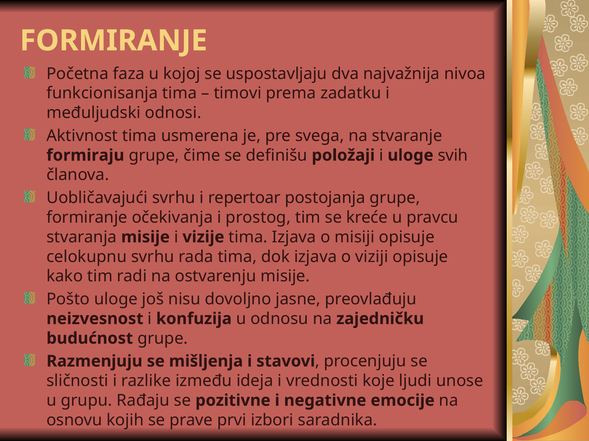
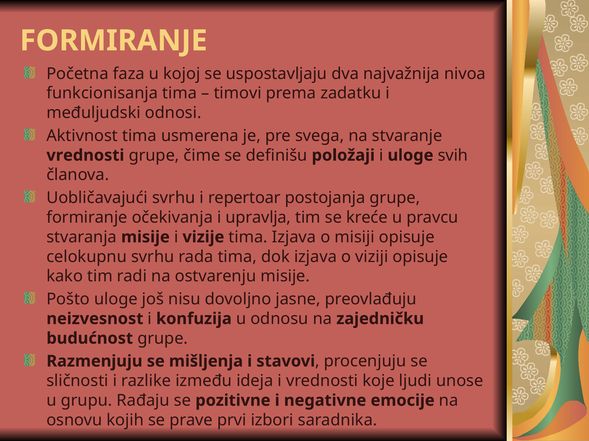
formiraju: formiraju -> vrednosti (85, 156)
prostog: prostog -> upravlja (258, 218)
